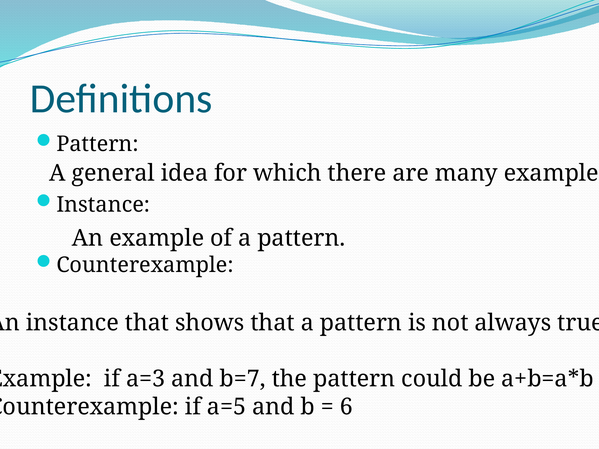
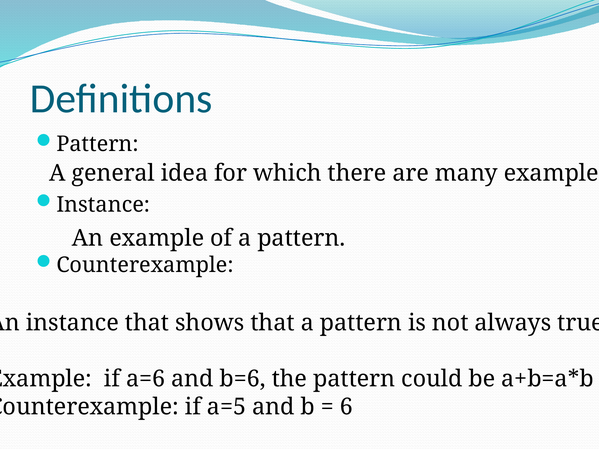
a=3: a=3 -> a=6 (146, 379)
b=7: b=7 -> b=6 (243, 379)
